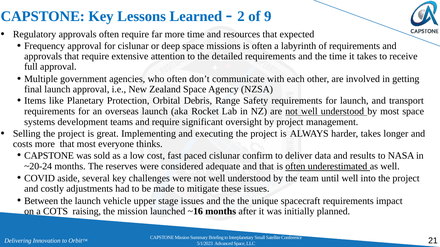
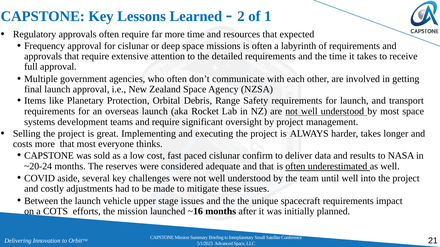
9: 9 -> 1 (268, 16)
raising: raising -> efforts (87, 212)
